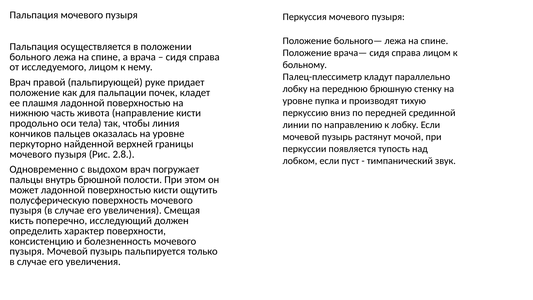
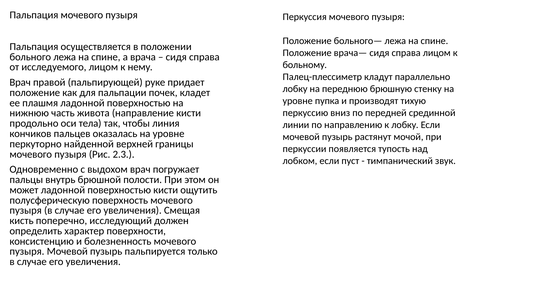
2.8: 2.8 -> 2.3 (124, 154)
